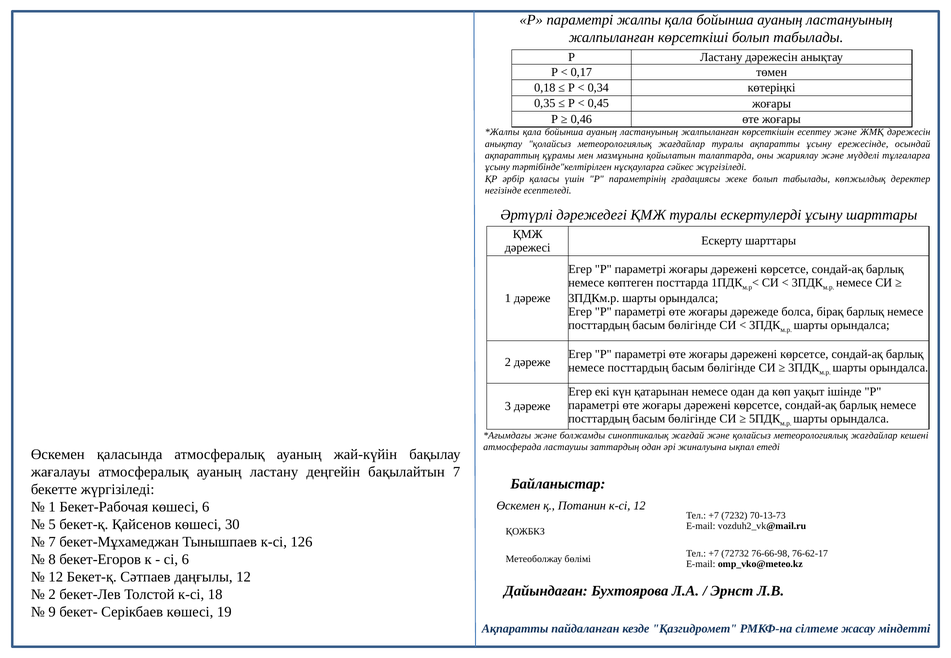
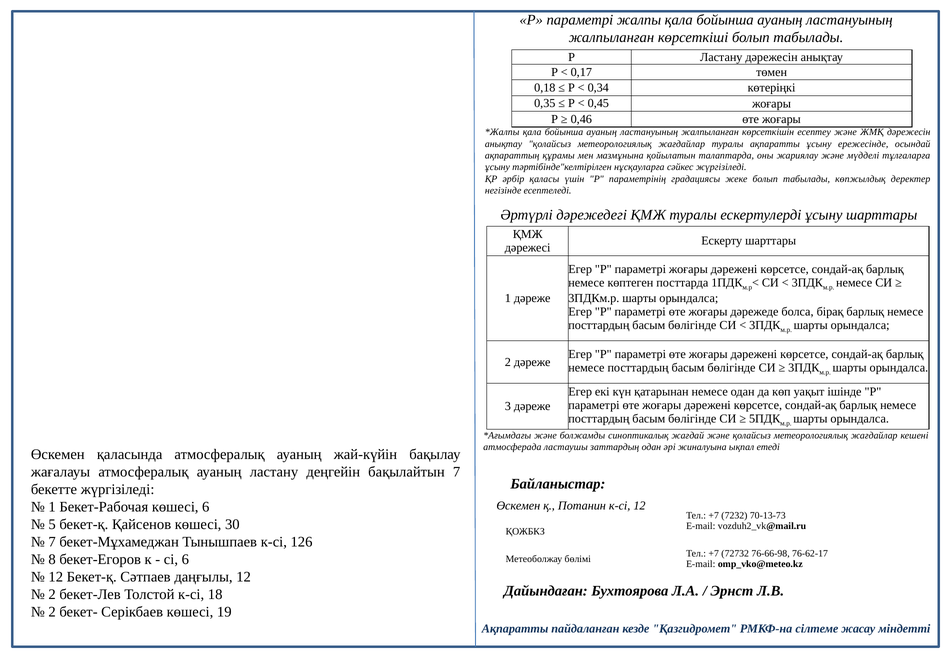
9: 9 -> 2 (52, 612)
